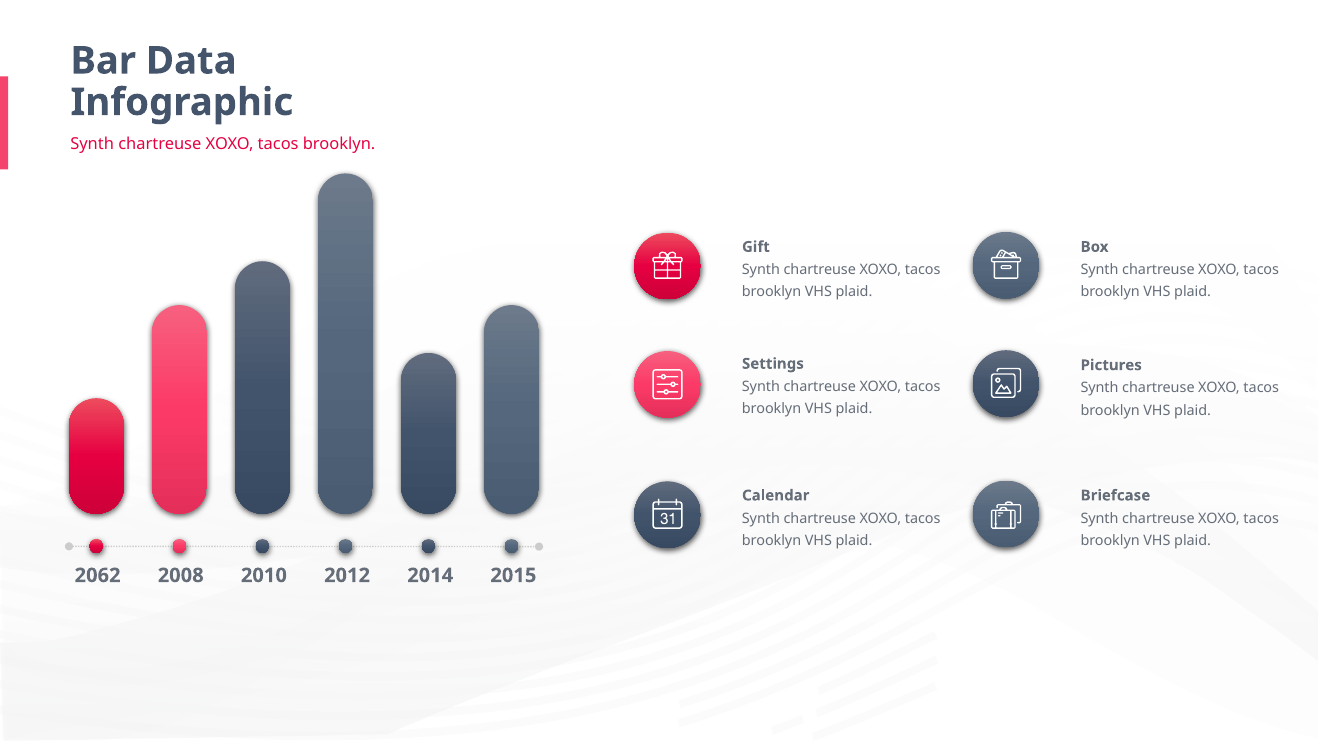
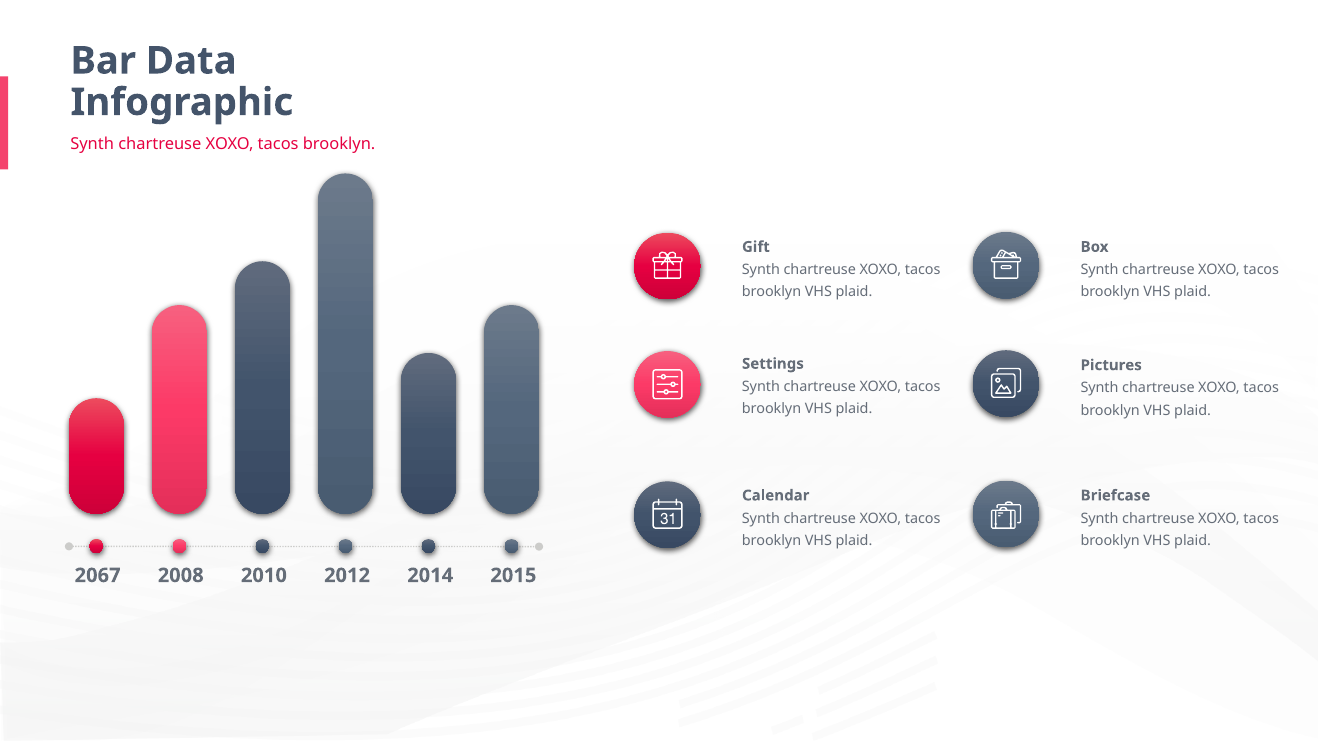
2062: 2062 -> 2067 (98, 576)
